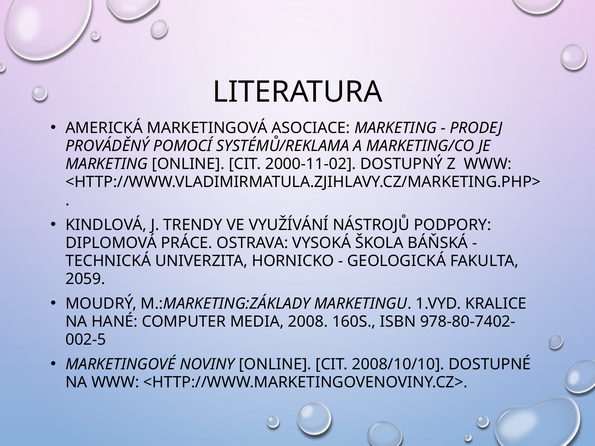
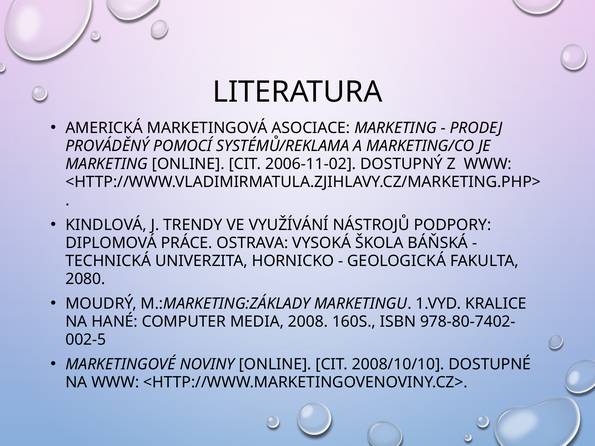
2000-11-02: 2000-11-02 -> 2006-11-02 (311, 164)
2059: 2059 -> 2080 (85, 279)
